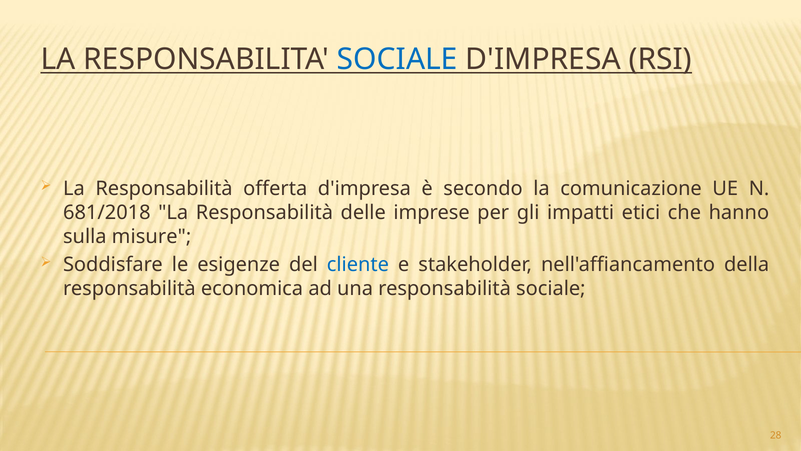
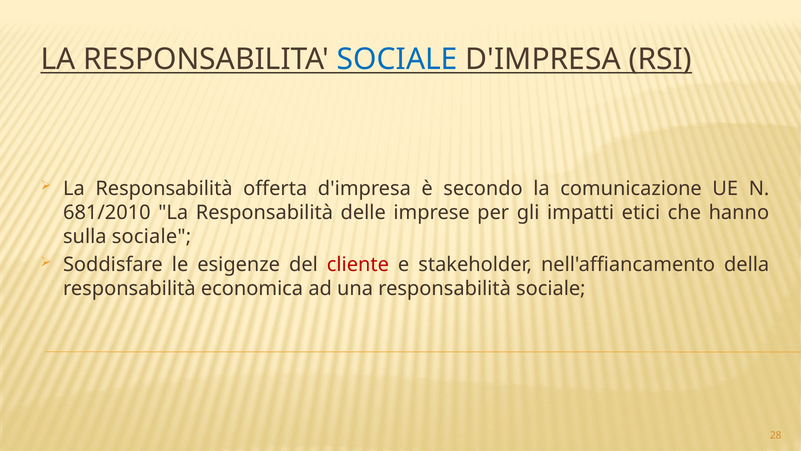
681/2018: 681/2018 -> 681/2010 (107, 212)
sulla misure: misure -> sociale (151, 236)
cliente colour: blue -> red (358, 264)
